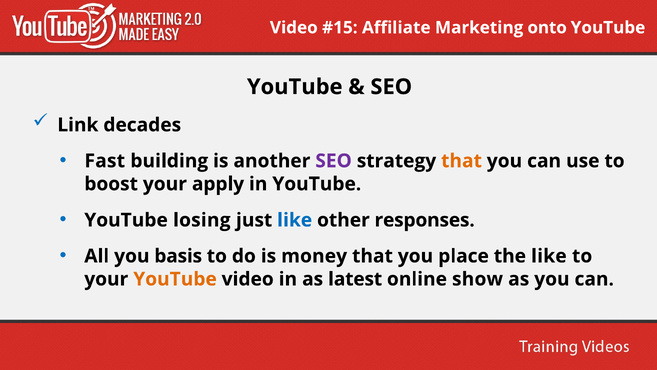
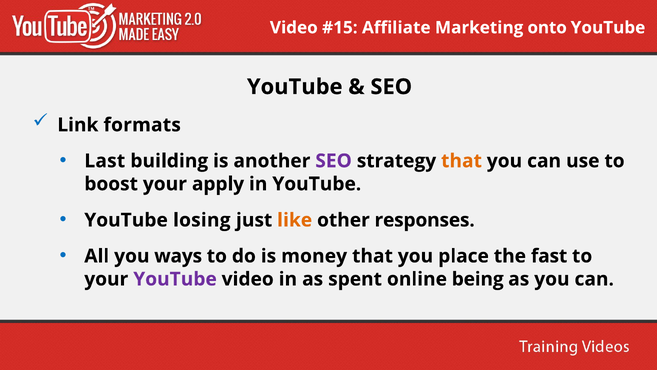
decades: decades -> formats (142, 125)
Fast: Fast -> Last (105, 161)
like colour: blue -> orange (295, 220)
basis: basis -> ways (178, 256)
the like: like -> fast (549, 256)
YouTube colour: orange -> purple (175, 279)
latest: latest -> spent (355, 279)
show: show -> being (478, 279)
